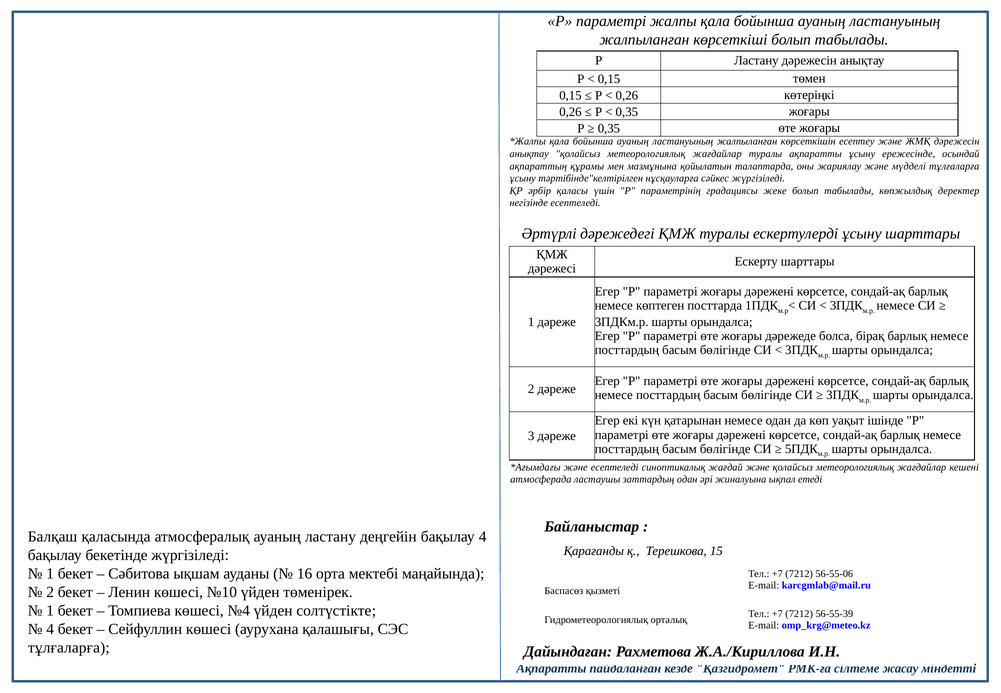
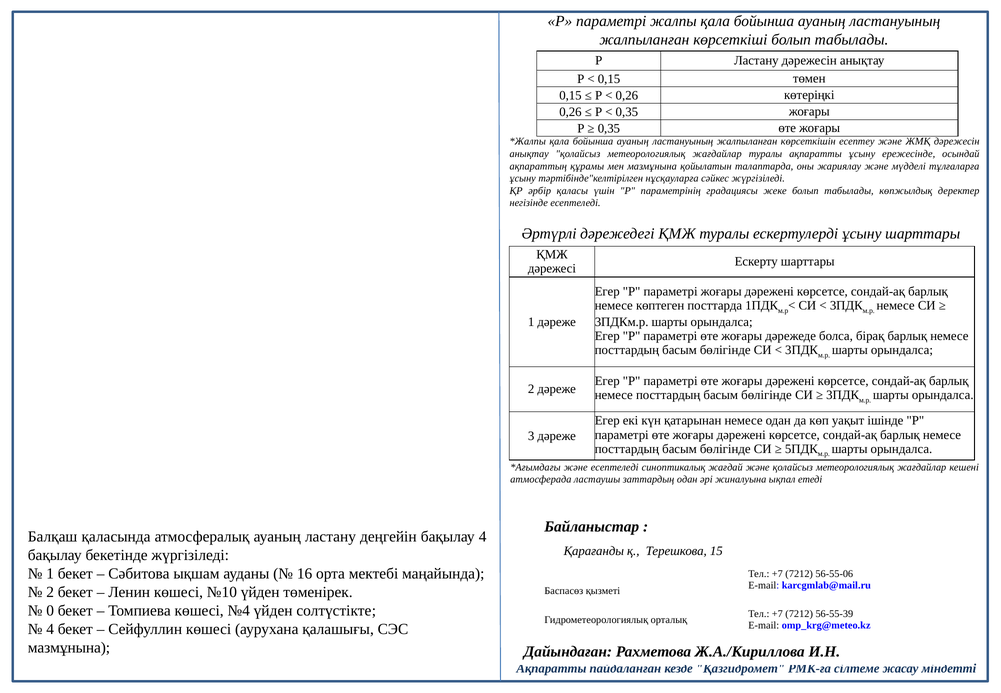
1: 1 -> 0 (50, 610)
тұлғаларға: тұлғаларға -> мазмұнына (69, 647)
